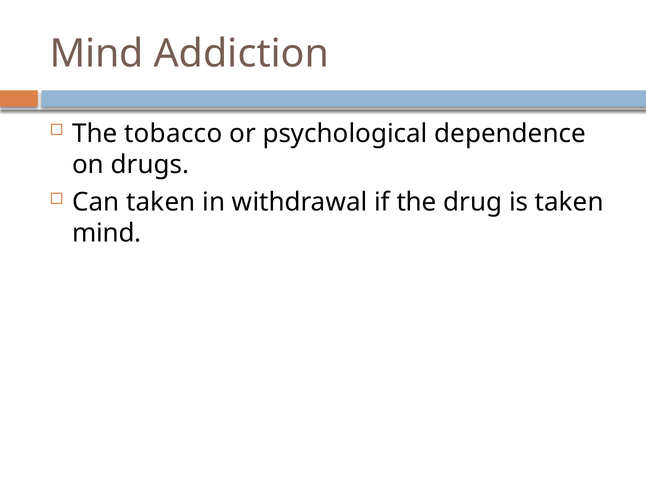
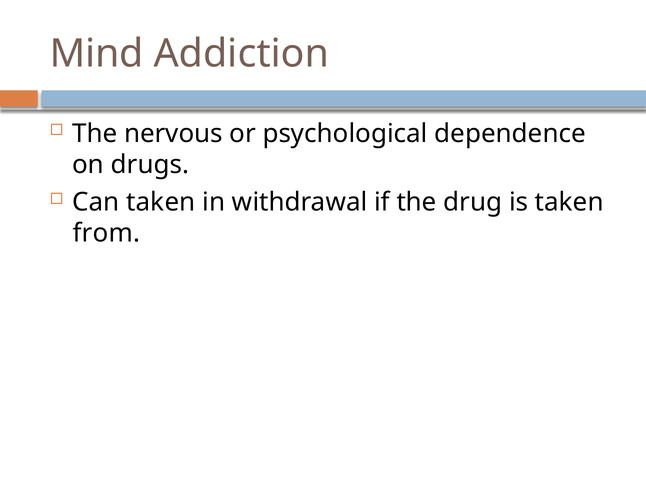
tobacco: tobacco -> nervous (173, 134)
mind: mind -> from (107, 234)
